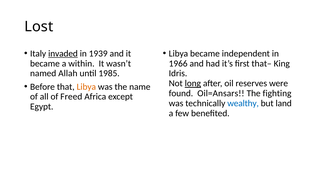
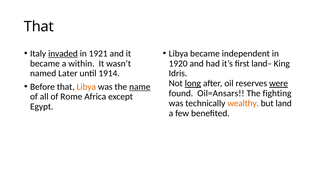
Lost: Lost -> That (39, 27)
1939: 1939 -> 1921 (98, 54)
1966: 1966 -> 1920 (178, 64)
that–: that– -> land– (262, 64)
Allah: Allah -> Later (68, 74)
1985: 1985 -> 1914 (109, 74)
were underline: none -> present (279, 84)
name underline: none -> present (140, 87)
Freed: Freed -> Rome (71, 97)
wealthy colour: blue -> orange (243, 104)
